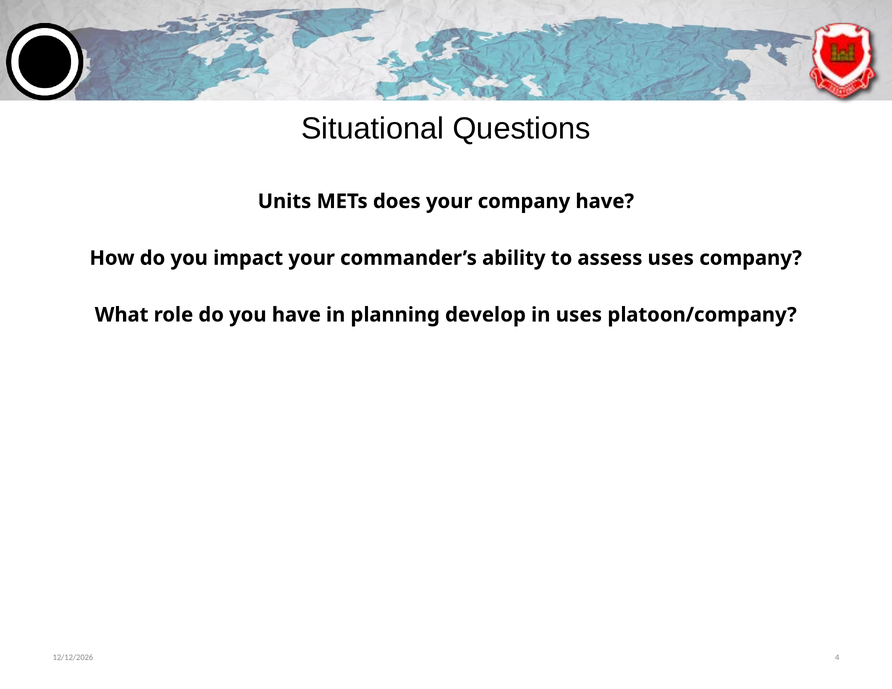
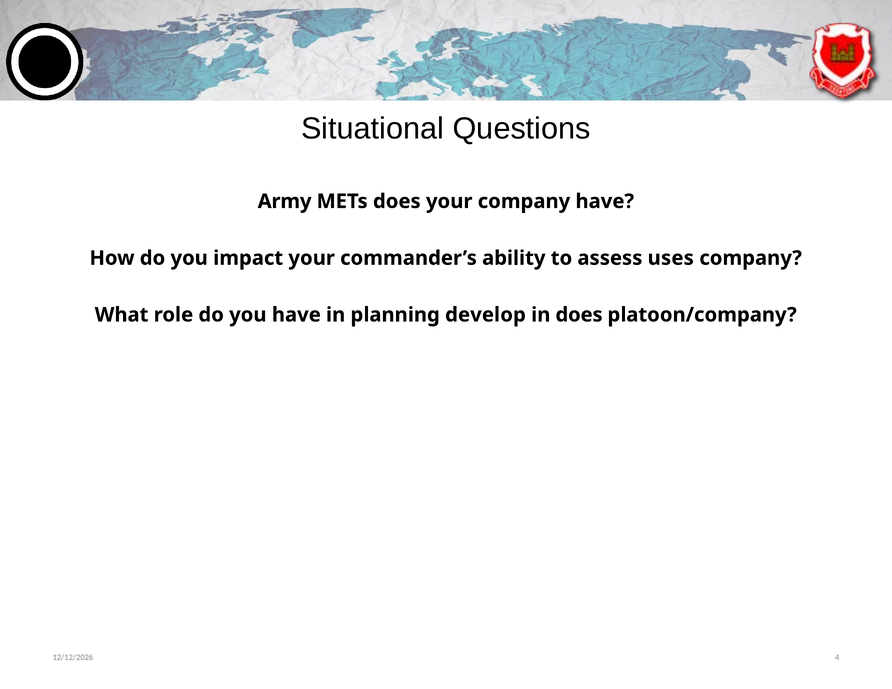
Units: Units -> Army (285, 201)
in uses: uses -> does (579, 315)
